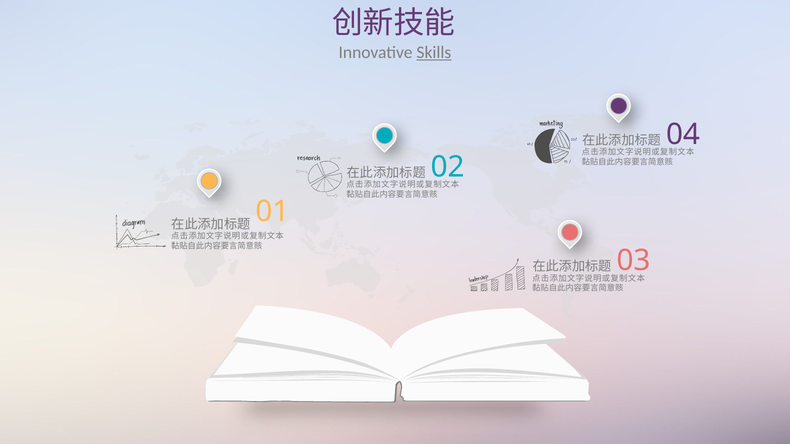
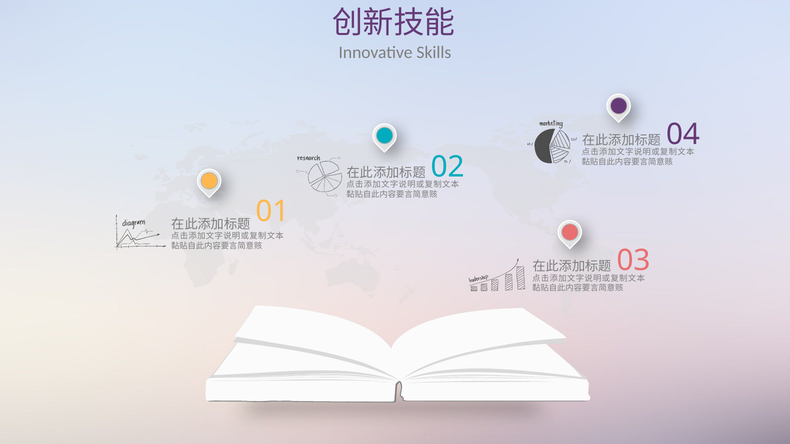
Skills underline: present -> none (434, 52)
